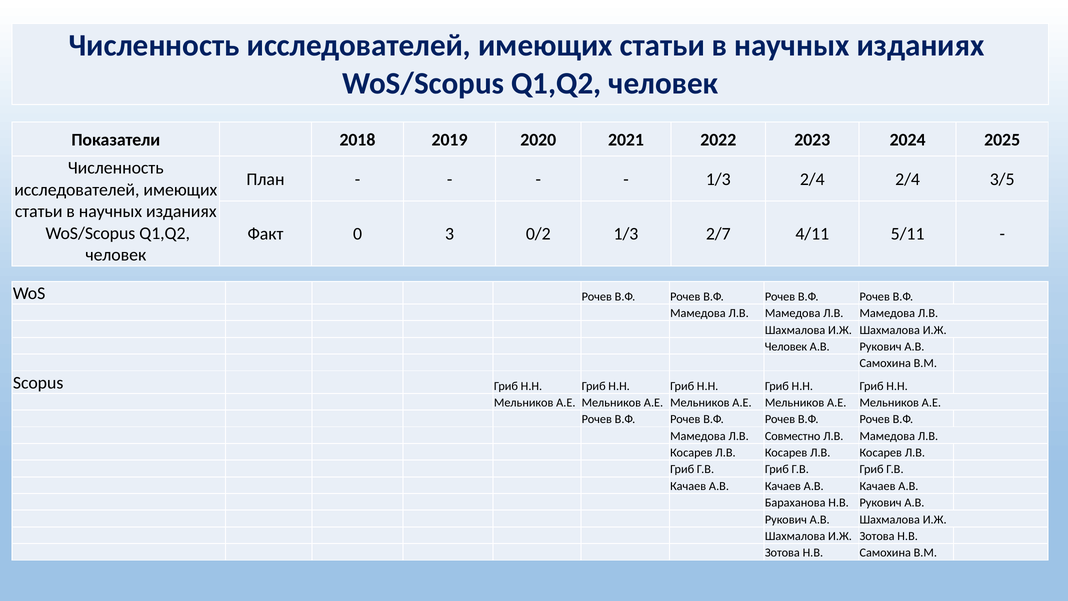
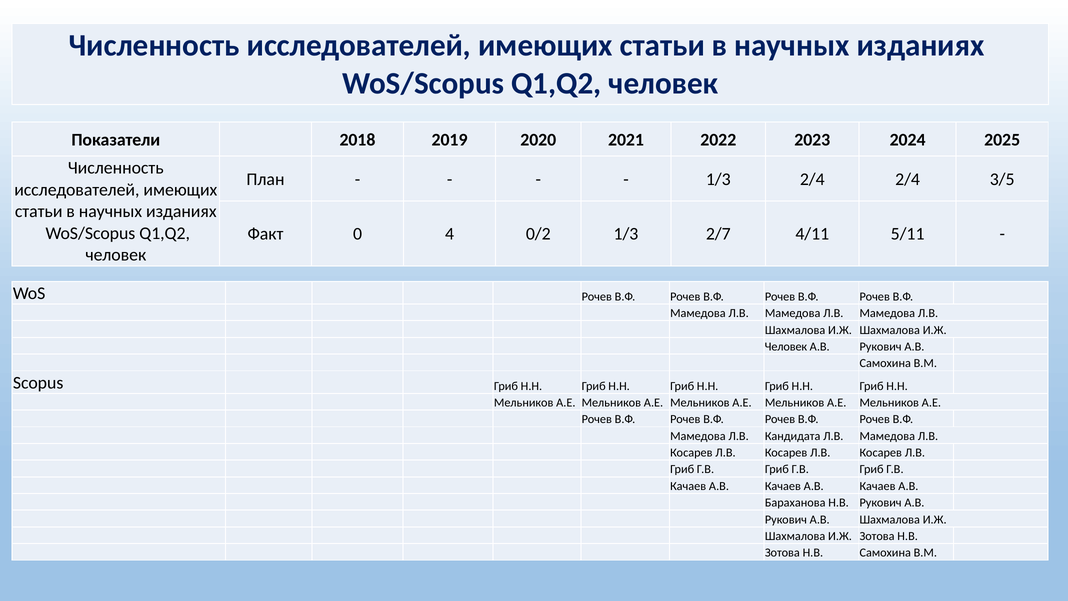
3: 3 -> 4 (450, 234)
Совместно: Совместно -> Кандидата (793, 436)
